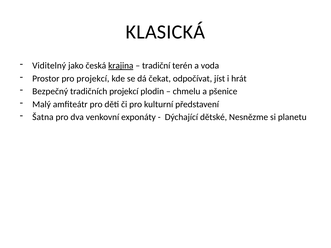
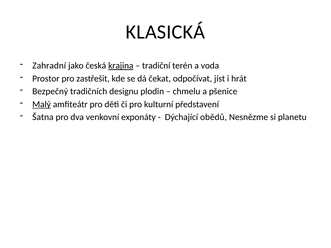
Viditelný: Viditelný -> Zahradní (49, 66)
pro projekcí: projekcí -> zastřešit (93, 79)
tradičních projekcí: projekcí -> designu (124, 92)
Malý underline: none -> present (42, 104)
dětské: dětské -> obědů (213, 117)
